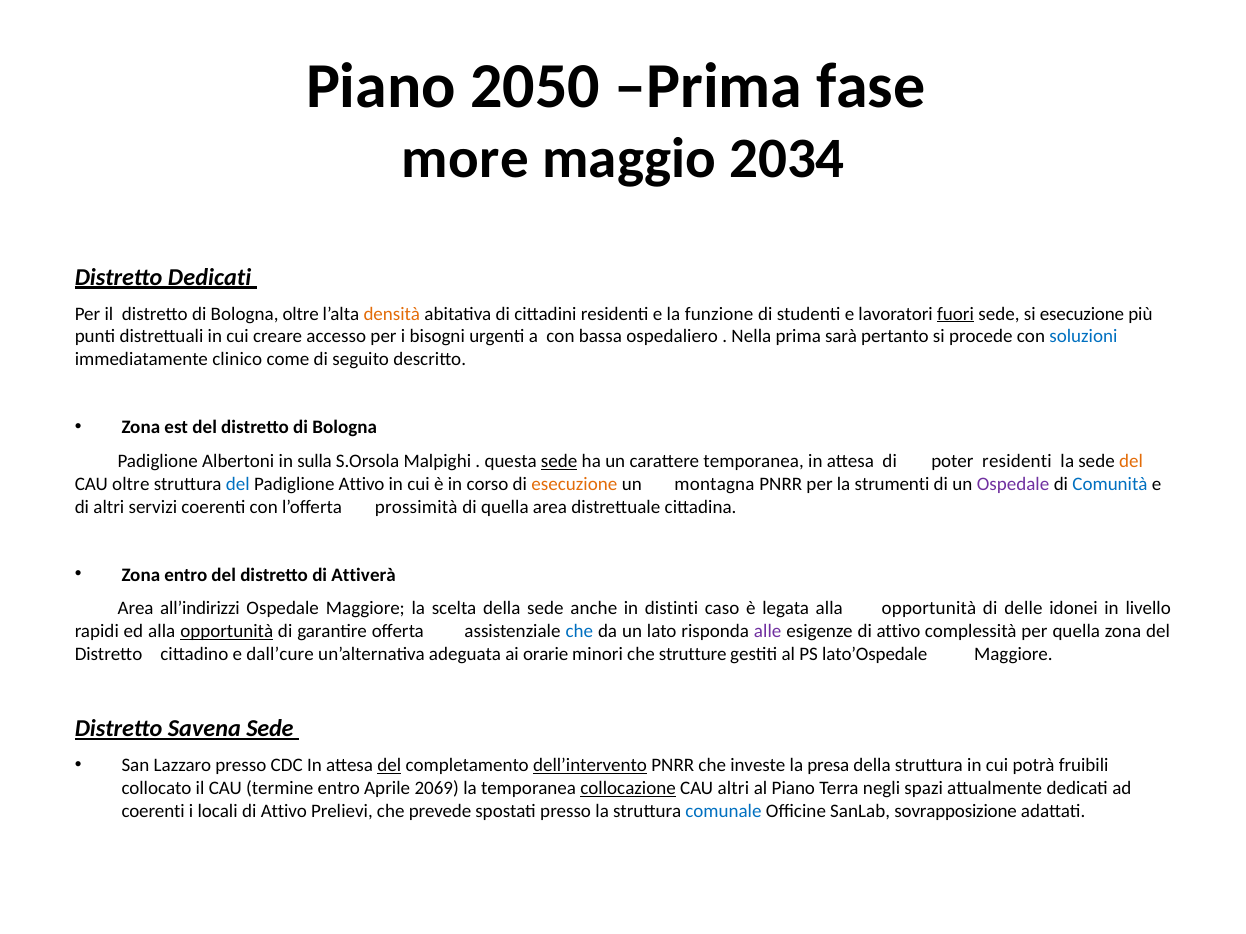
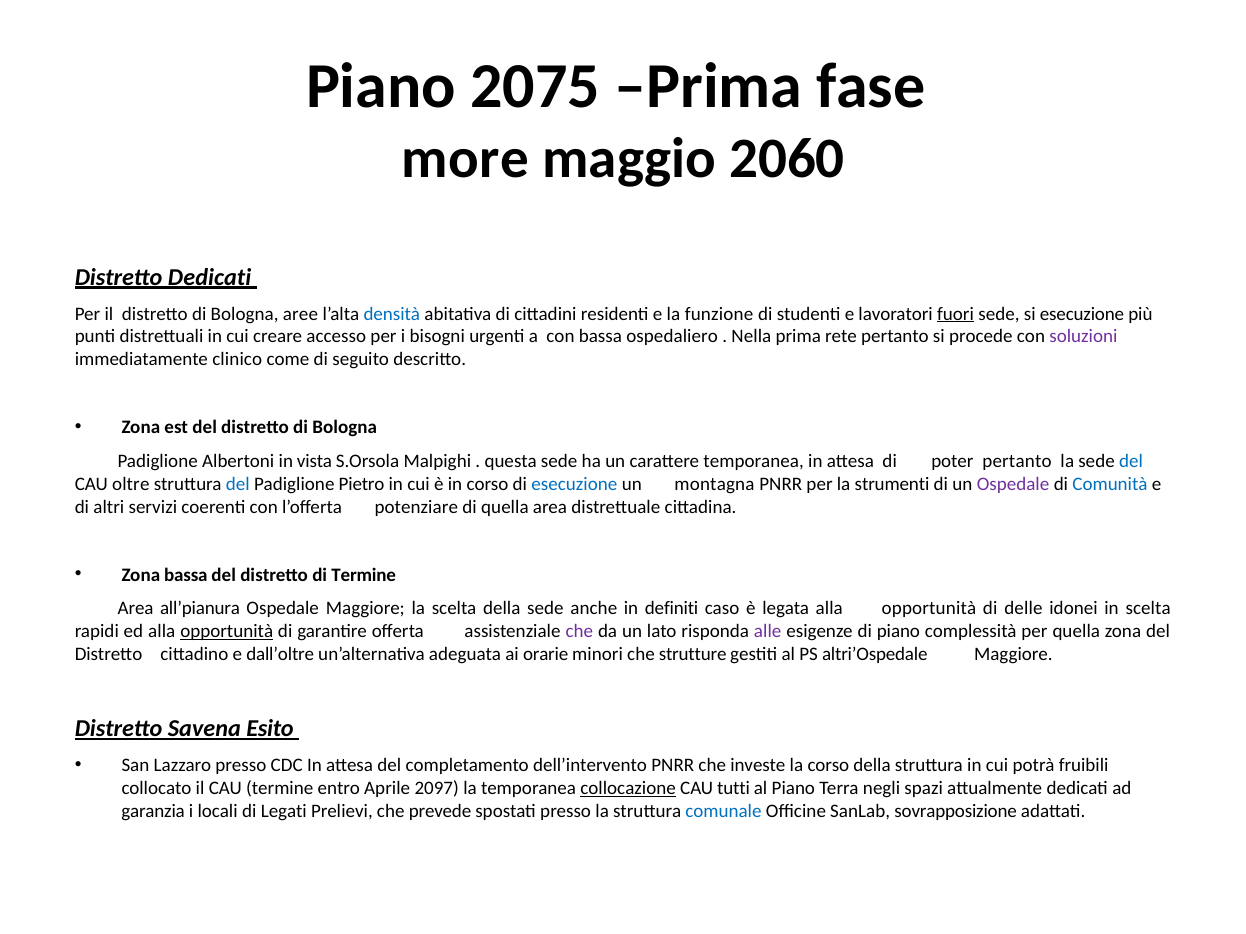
2050: 2050 -> 2075 (535, 87)
2034: 2034 -> 2060 (787, 159)
Bologna oltre: oltre -> aree (300, 314)
densità colour: orange -> blue (392, 314)
sarà: sarà -> rete (841, 337)
soluzioni colour: blue -> purple (1083, 337)
sulla: sulla -> vista (315, 461)
sede underline: present -> none (559, 461)
poter residenti: residenti -> pertanto (1017, 461)
del colour: orange -> blue (1131, 461)
Padiglione Attivo: Attivo -> Pietro (362, 484)
esecuzione colour: orange -> blue (574, 484)
prossimità: prossimità -> potenziare (416, 507)
Zona entro: entro -> bassa (186, 575)
di Attiverà: Attiverà -> Termine (364, 575)
all’indirizzi: all’indirizzi -> all’pianura (200, 609)
distinti: distinti -> definiti (672, 609)
in livello: livello -> scelta (1148, 609)
che colour: blue -> purple (579, 632)
esigenze di attivo: attivo -> piano (898, 632)
dall’cure: dall’cure -> dall’oltre (280, 655)
lato’Ospedale: lato’Ospedale -> altri’Ospedale (875, 655)
Savena Sede: Sede -> Esito (270, 729)
del underline: present -> none (389, 766)
dell’intervento underline: present -> none (590, 766)
la presa: presa -> corso (828, 766)
2069: 2069 -> 2097 (437, 788)
CAU altri: altri -> tutti (734, 788)
coerenti: coerenti -> garanzia (153, 811)
locali di Attivo: Attivo -> Legati (284, 811)
